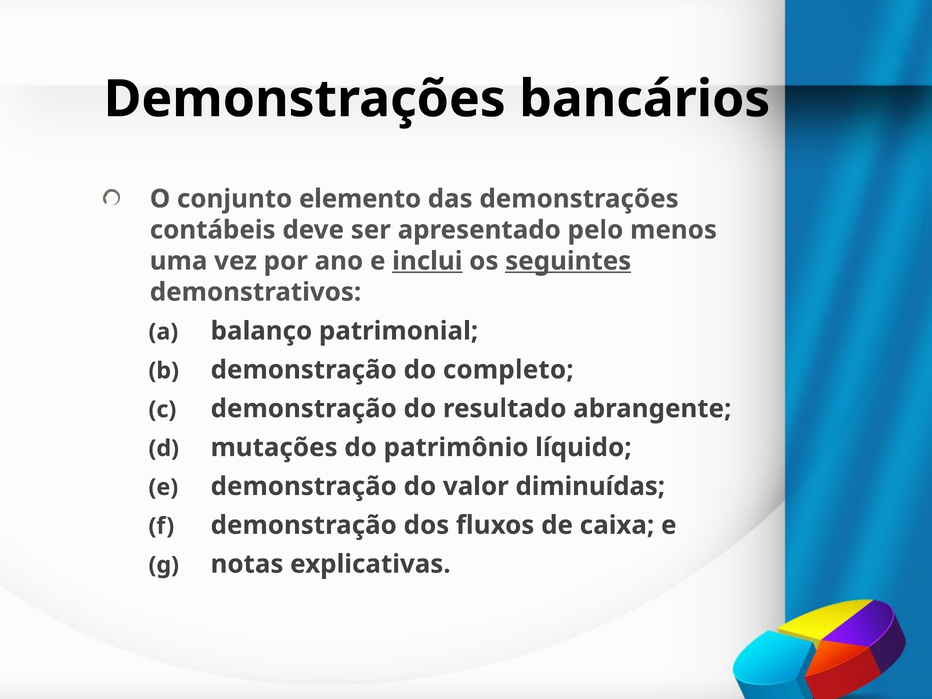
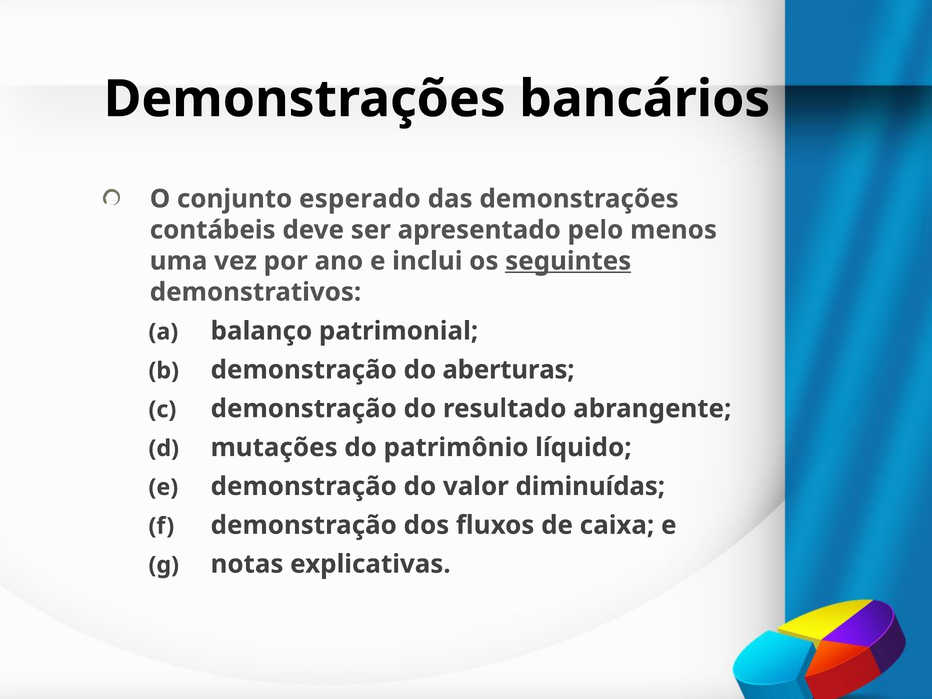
elemento: elemento -> esperado (360, 199)
inclui underline: present -> none (427, 261)
completo: completo -> aberturas (509, 370)
